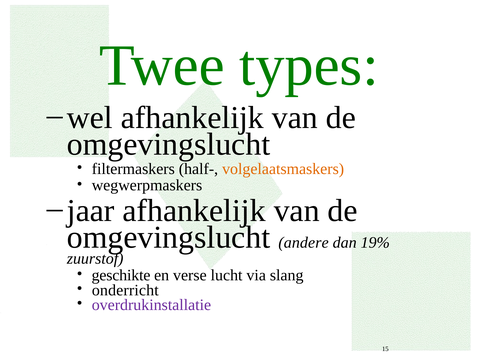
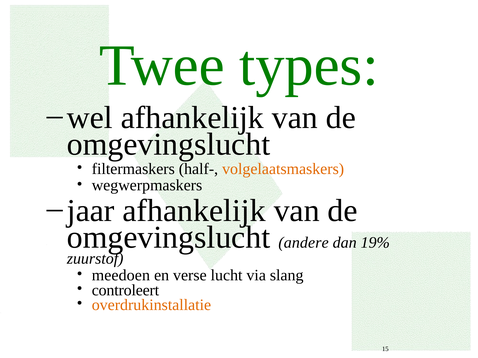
geschikte: geschikte -> meedoen (121, 275)
onderricht: onderricht -> controleert (125, 291)
overdrukinstallatie colour: purple -> orange (151, 305)
